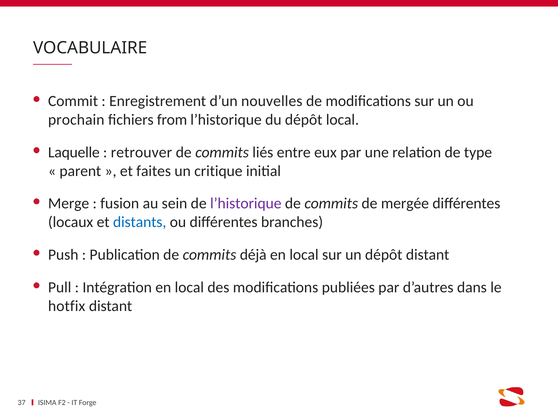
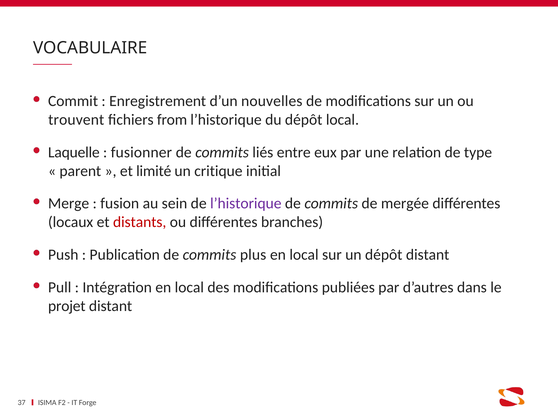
prochain: prochain -> trouvent (76, 120)
retrouver: retrouver -> fusionner (141, 152)
faites: faites -> limité (154, 171)
distants colour: blue -> red (140, 222)
déjà: déjà -> plus (253, 254)
hotfix: hotfix -> projet (67, 306)
